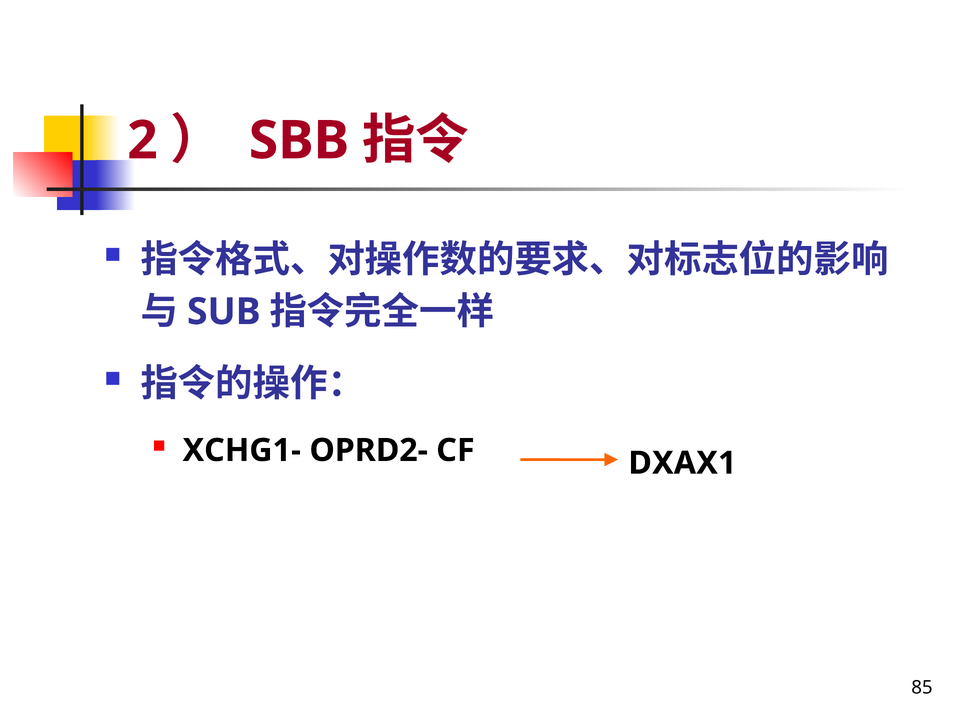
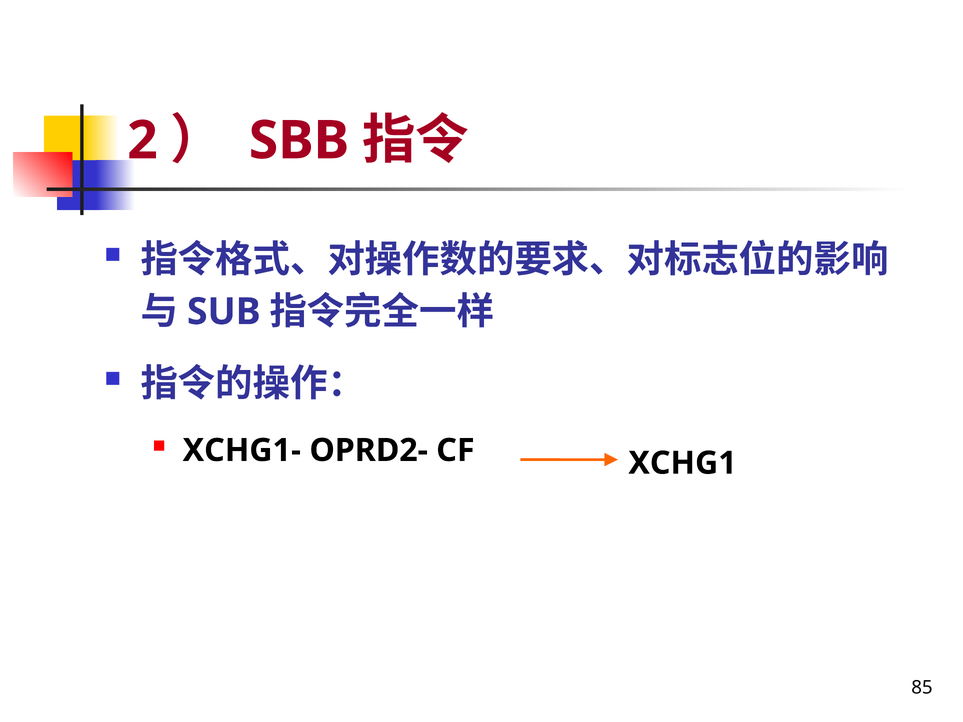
DXAX1: DXAX1 -> XCHG1 (683, 463)
